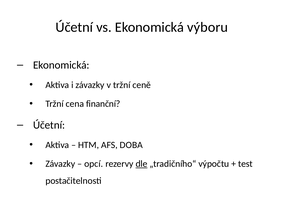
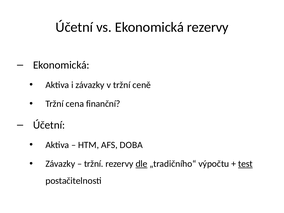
Ekonomická výboru: výboru -> rezervy (208, 27)
opcí: opcí -> tržní (94, 164)
test underline: none -> present (245, 164)
